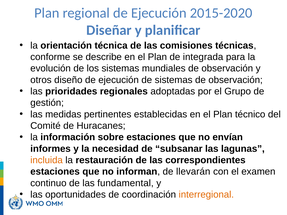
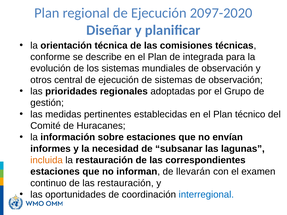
2015-2020: 2015-2020 -> 2097-2020 (221, 13)
diseño: diseño -> central (68, 80)
las fundamental: fundamental -> restauración (125, 183)
interregional colour: orange -> blue (206, 195)
